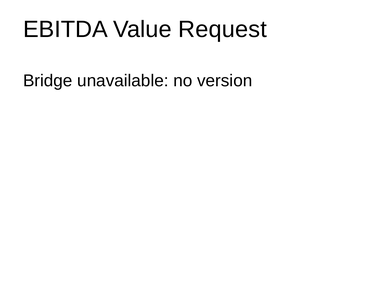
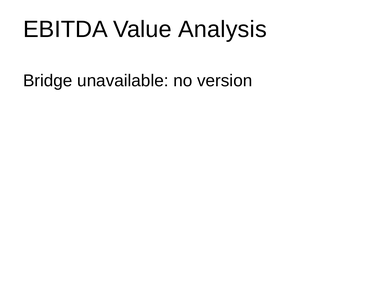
Request: Request -> Analysis (222, 29)
